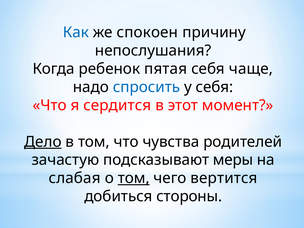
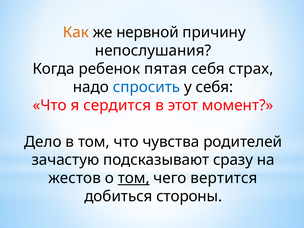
Как colour: blue -> orange (76, 32)
спокоен: спокоен -> нервной (147, 32)
чаще: чаще -> страх (251, 69)
Дело underline: present -> none (43, 142)
меры: меры -> сразу (233, 160)
слабая: слабая -> жестов (75, 178)
